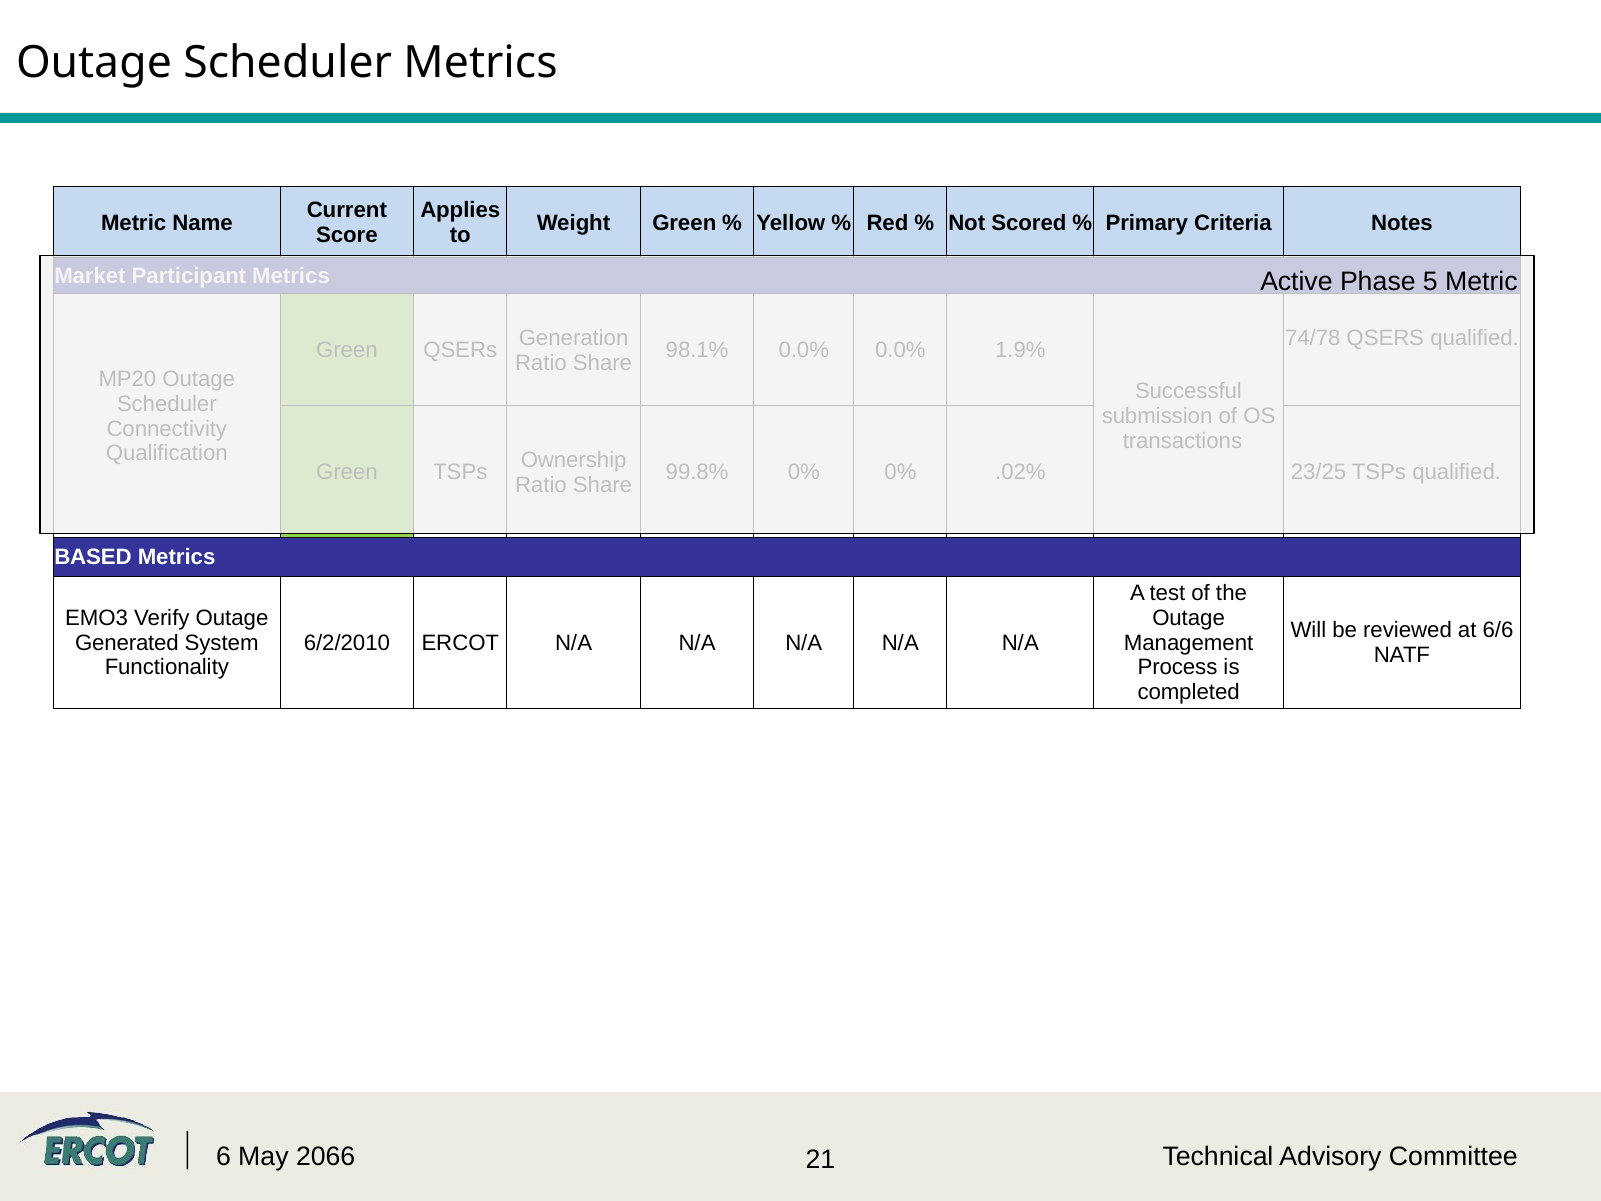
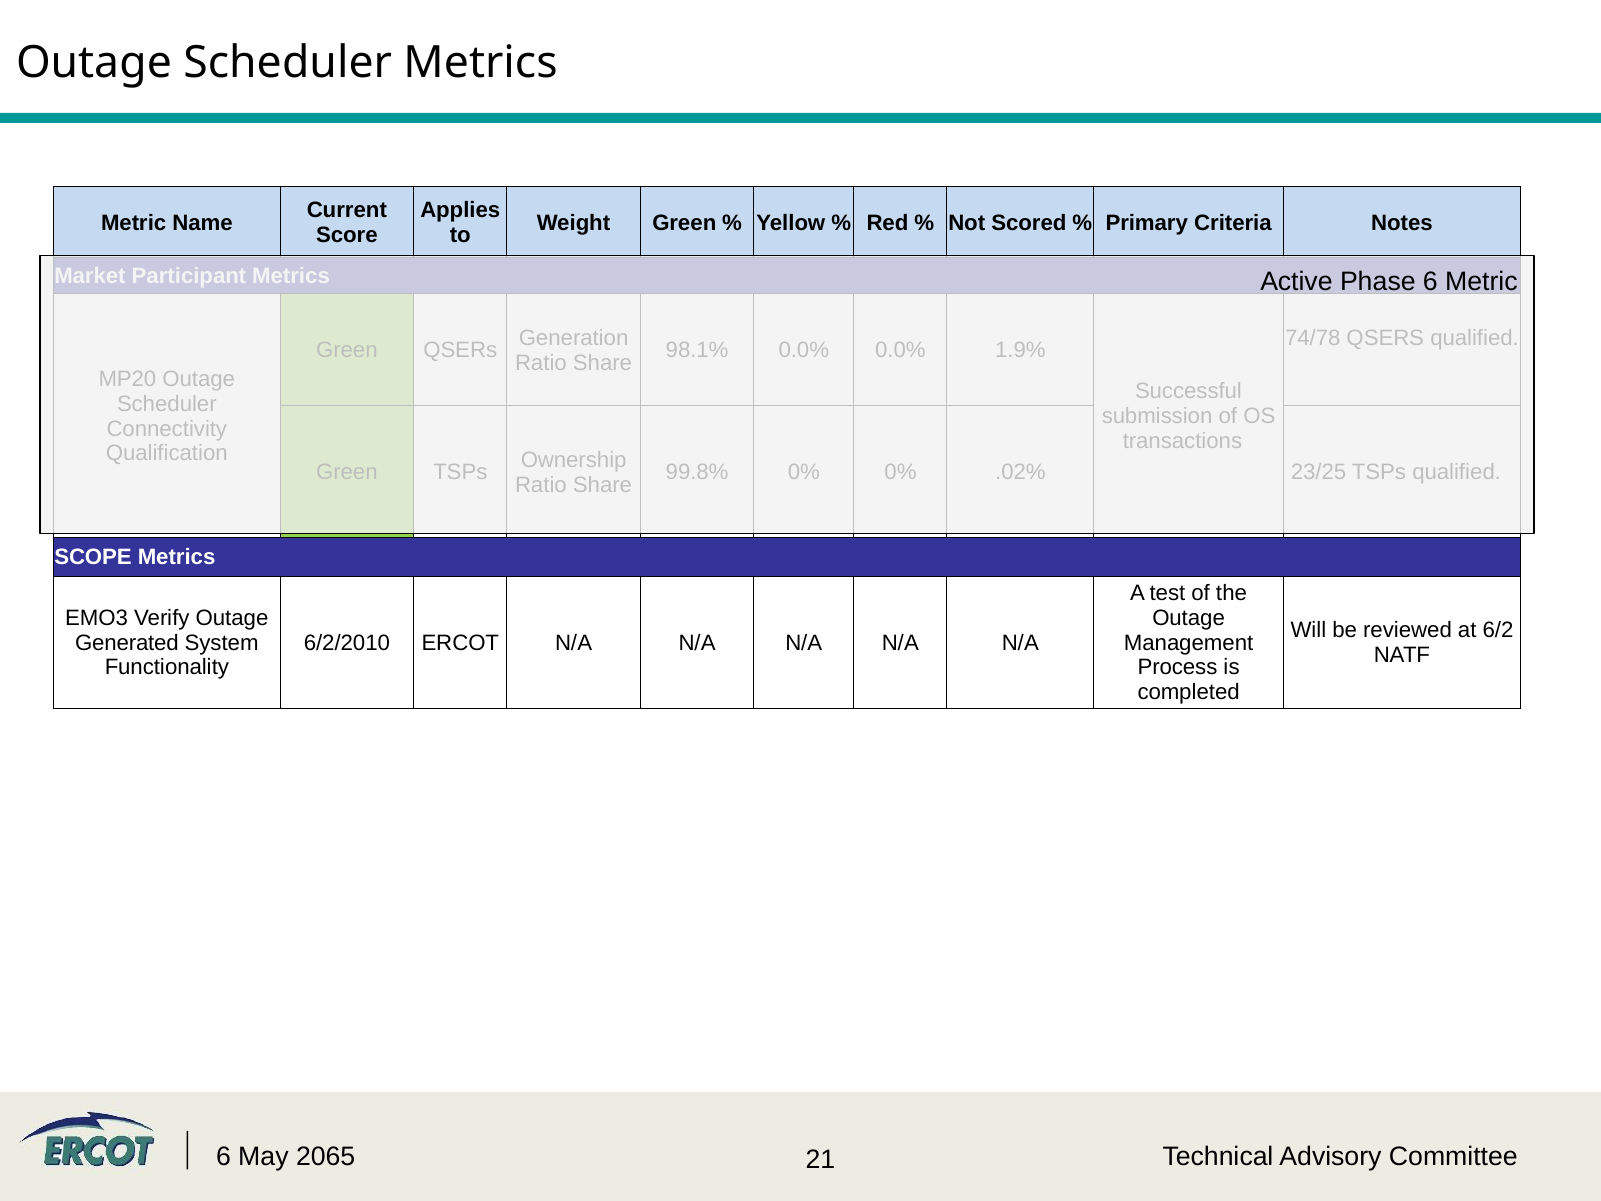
Phase 5: 5 -> 6 (1430, 281)
BASED: BASED -> SCOPE (93, 557)
6/6: 6/6 -> 6/2 (1498, 630)
2066: 2066 -> 2065 (326, 1157)
